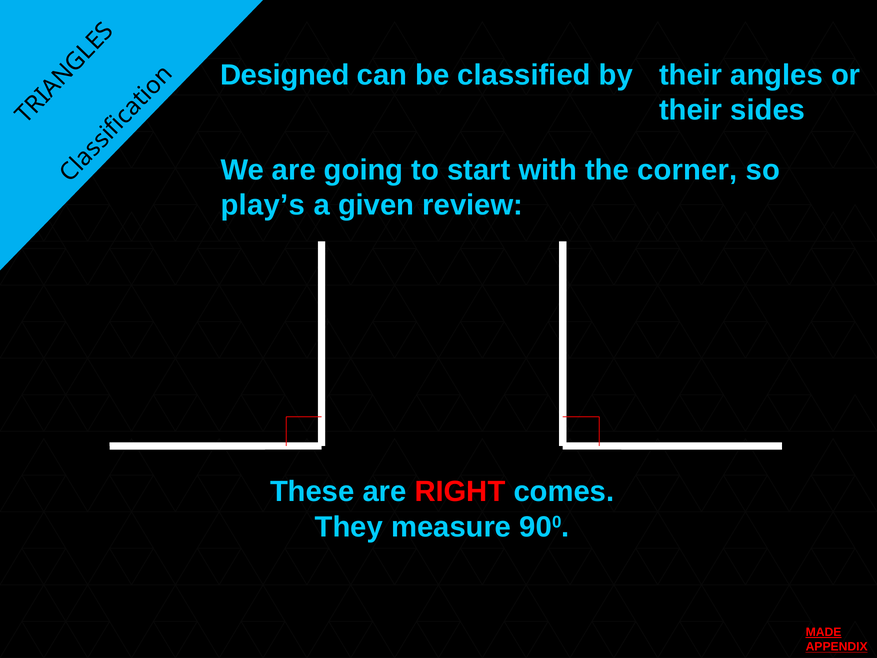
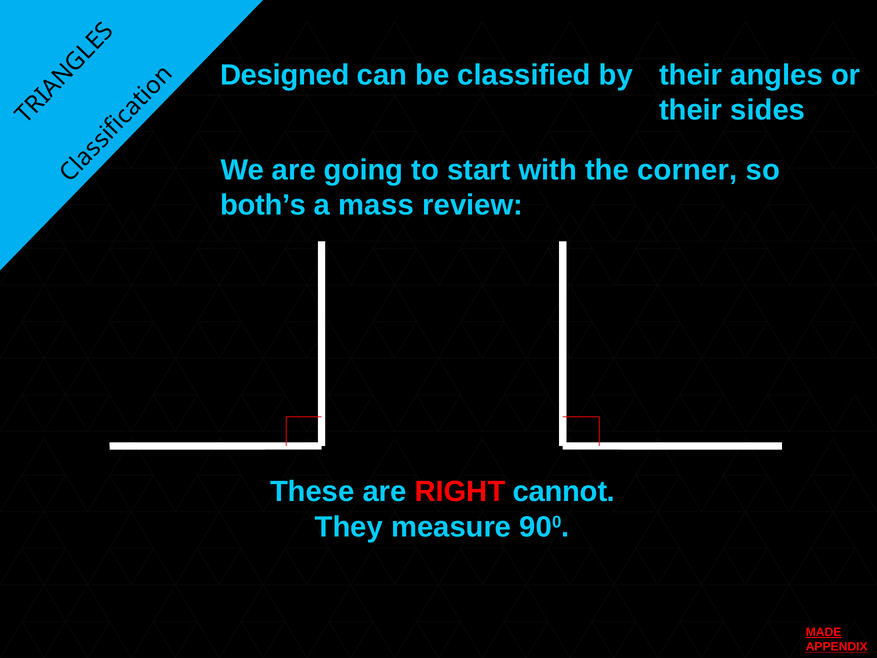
play’s: play’s -> both’s (263, 205)
given: given -> mass (376, 205)
comes: comes -> cannot (564, 492)
